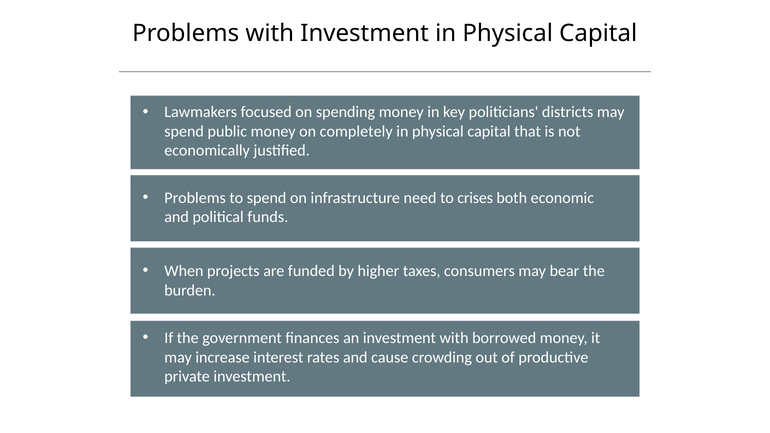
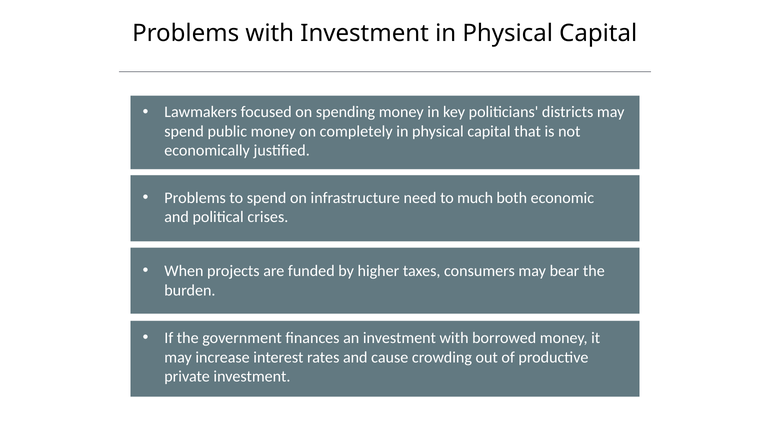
crises: crises -> much (475, 198)
funds: funds -> crises (268, 217)
